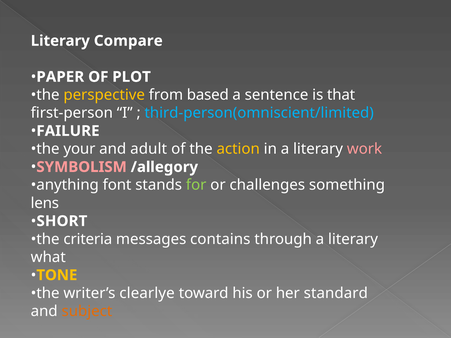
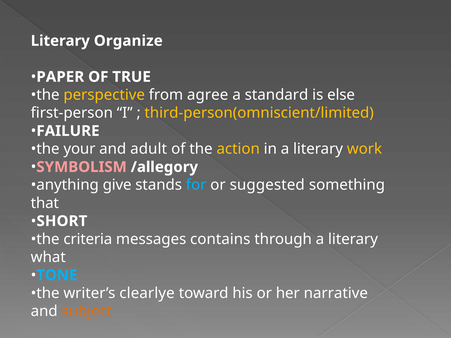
Compare: Compare -> Organize (128, 41)
PLOT: PLOT -> TRUE (132, 77)
based: based -> agree (208, 95)
sentence: sentence -> standard (276, 95)
that: that -> else (341, 95)
third-person(omniscient/limited colour: light blue -> yellow (259, 113)
work colour: pink -> yellow (364, 149)
font: font -> give (117, 185)
for colour: light green -> light blue (196, 185)
challenges: challenges -> suggested (267, 185)
lens: lens -> that (45, 203)
TONE colour: yellow -> light blue (57, 275)
standard: standard -> narrative (336, 293)
